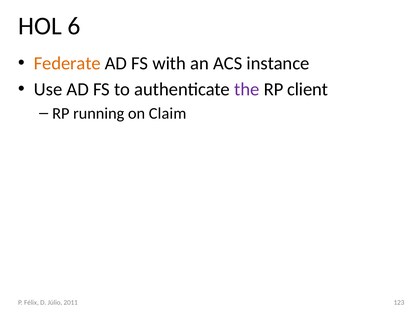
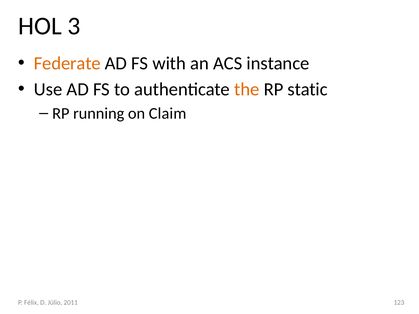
6: 6 -> 3 (74, 26)
the colour: purple -> orange (247, 90)
client: client -> static (308, 90)
